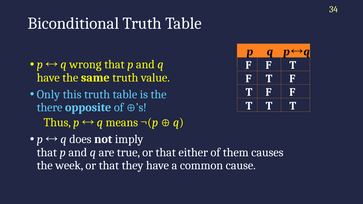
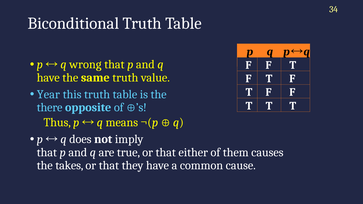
Only: Only -> Year (48, 94)
week: week -> takes (69, 166)
